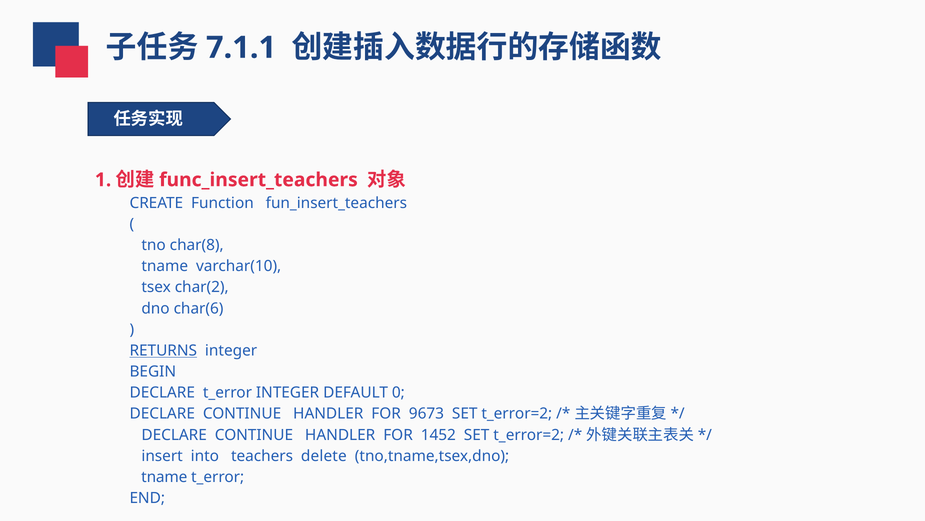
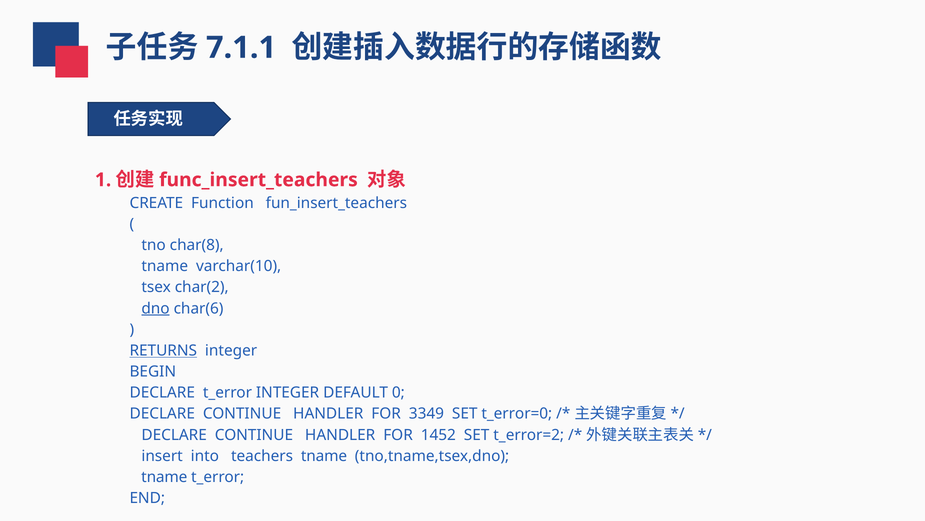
dno underline: none -> present (156, 308)
9673: 9673 -> 3349 (426, 413)
t_error=2: t_error=2 -> t_error=0 (517, 413)
teachers delete: delete -> tname (324, 455)
